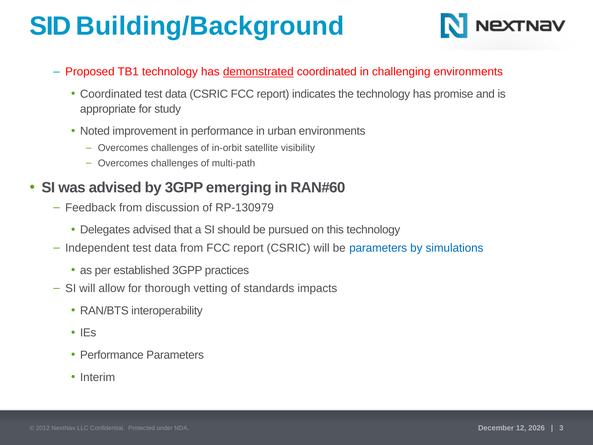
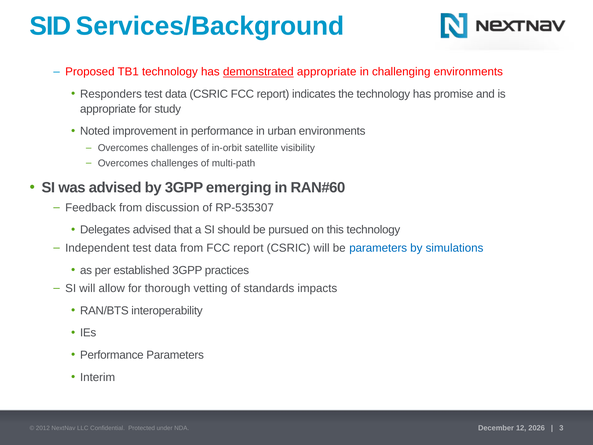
Building/Background: Building/Background -> Services/Background (210, 26)
demonstrated coordinated: coordinated -> appropriate (327, 72)
Coordinated: Coordinated -> Responders (111, 94)
RP-130979: RP-130979 -> RP-535307 (245, 208)
